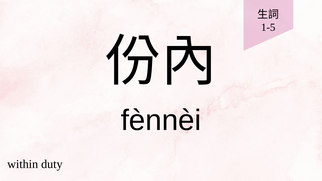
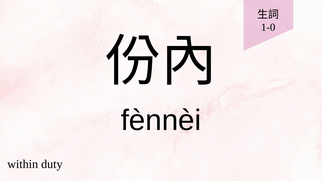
1-5: 1-5 -> 1-0 (268, 27)
